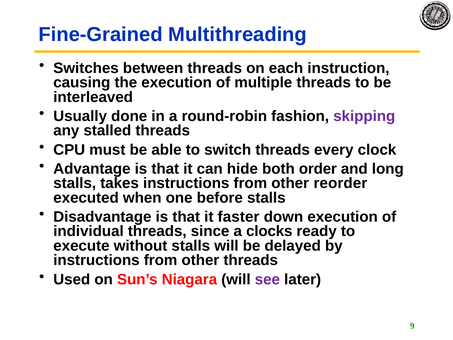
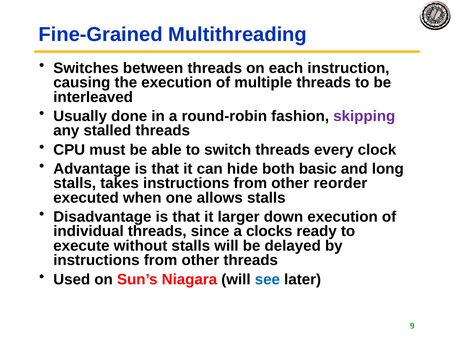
order: order -> basic (318, 169)
before: before -> allows (220, 198)
faster: faster -> larger (239, 217)
see colour: purple -> blue (267, 279)
